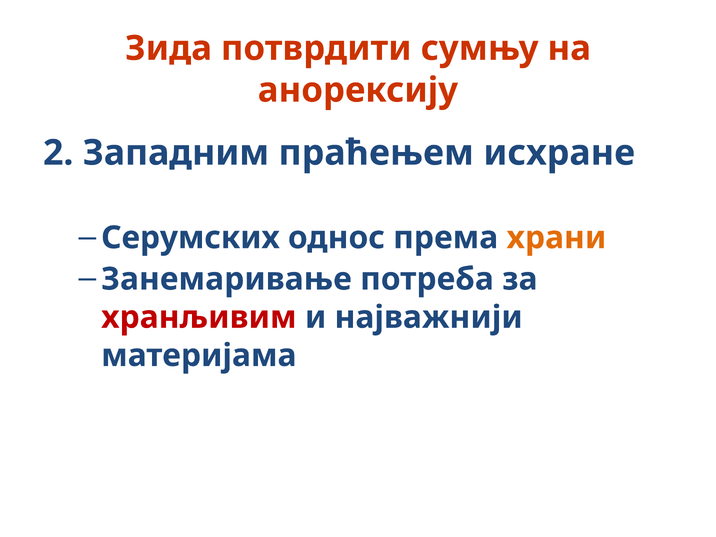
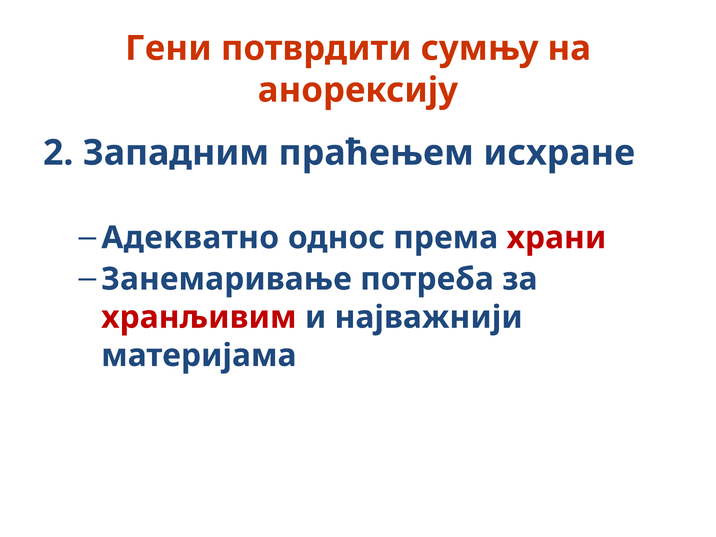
Зида: Зида -> Гени (168, 48)
Серумских: Серумских -> Адекватно (190, 238)
храни colour: orange -> red (556, 238)
